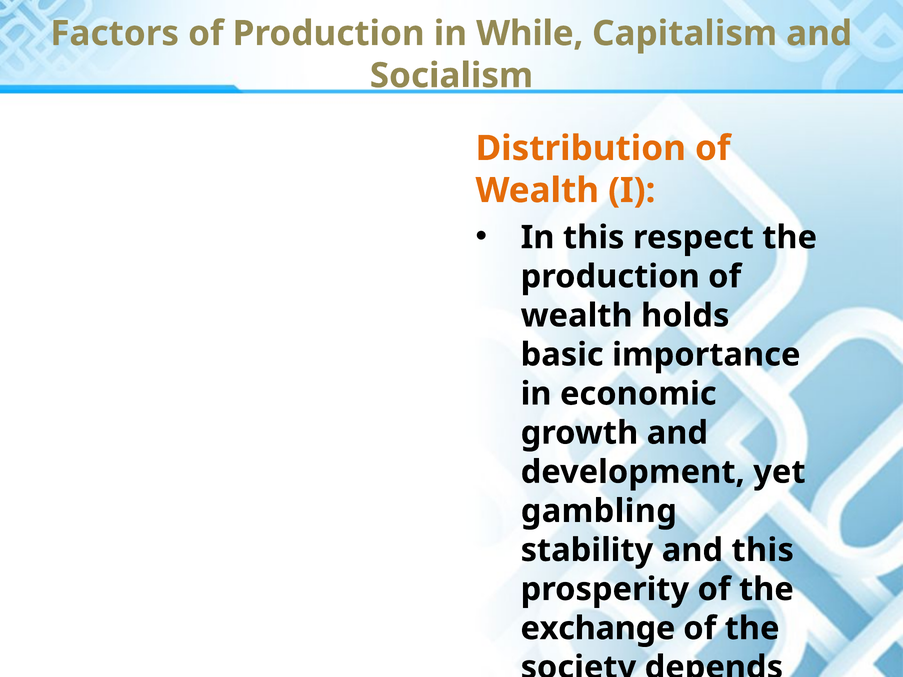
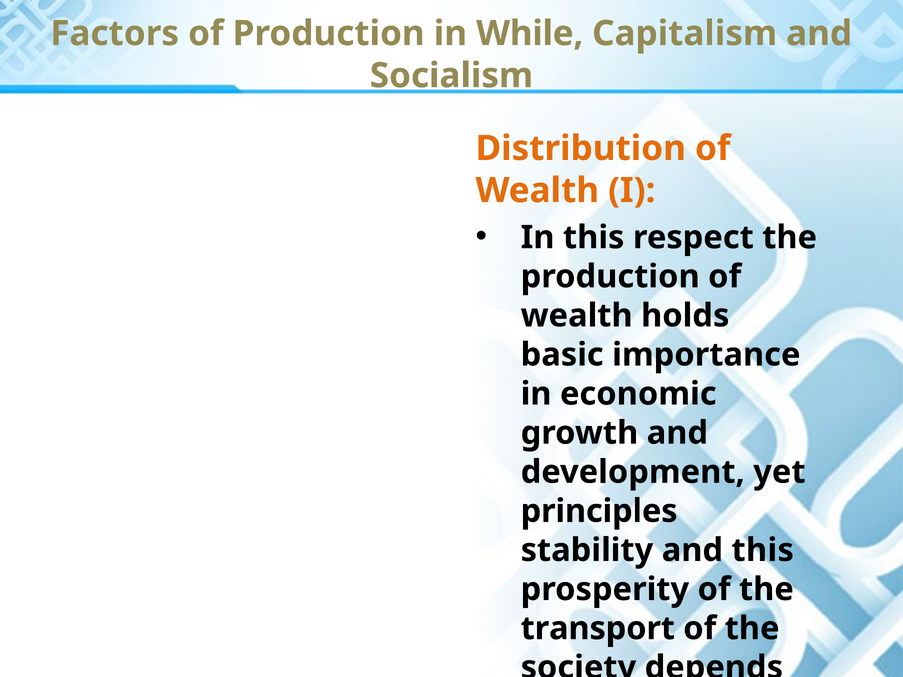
gambling: gambling -> principles (599, 511)
exchange: exchange -> transport (598, 629)
